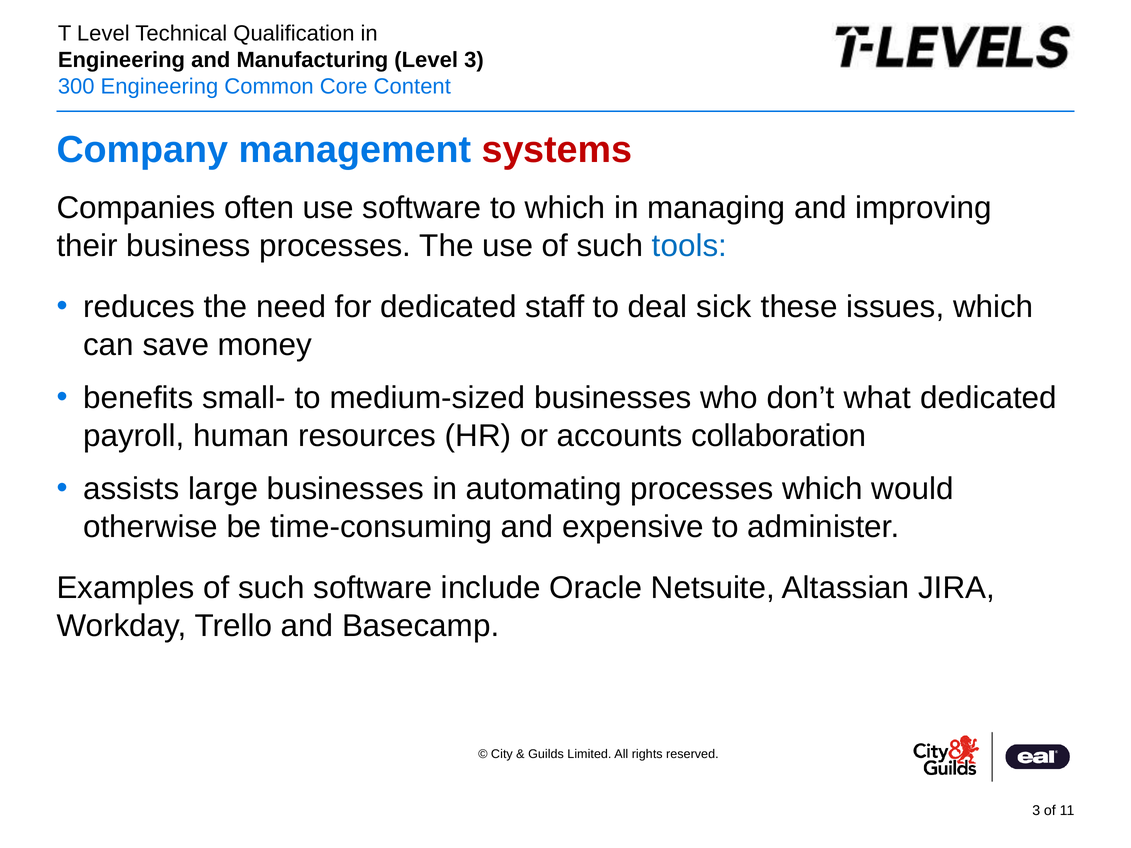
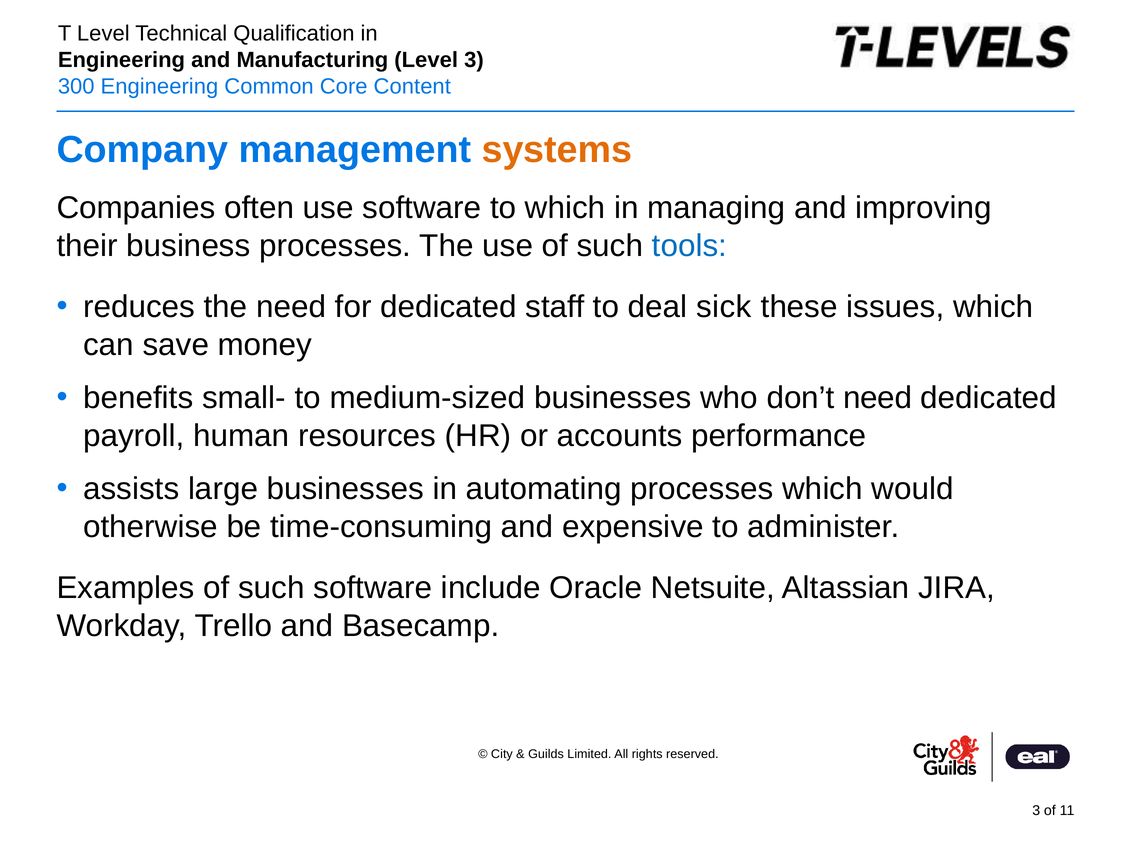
systems colour: red -> orange (557, 150)
don’t what: what -> need (878, 398)
collaboration: collaboration -> performance (779, 436)
